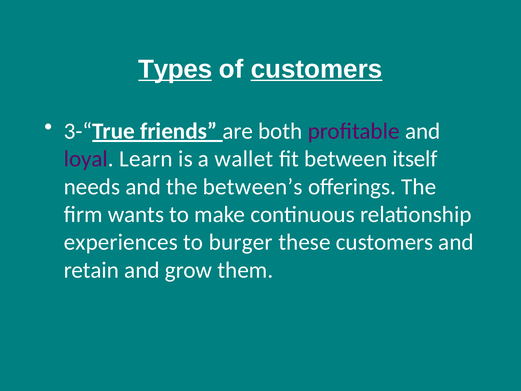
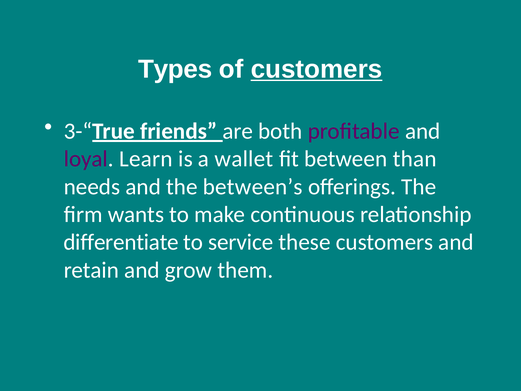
Types underline: present -> none (175, 69)
itself: itself -> than (415, 159)
experiences: experiences -> differentiate (121, 242)
burger: burger -> service (241, 242)
